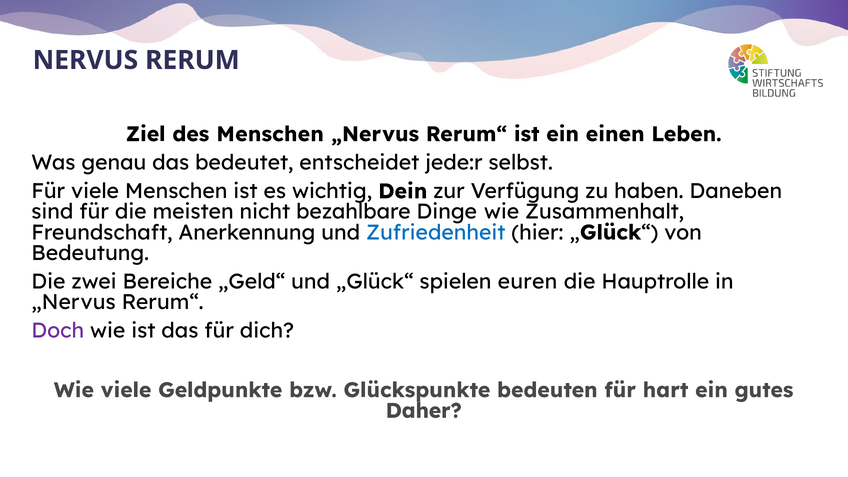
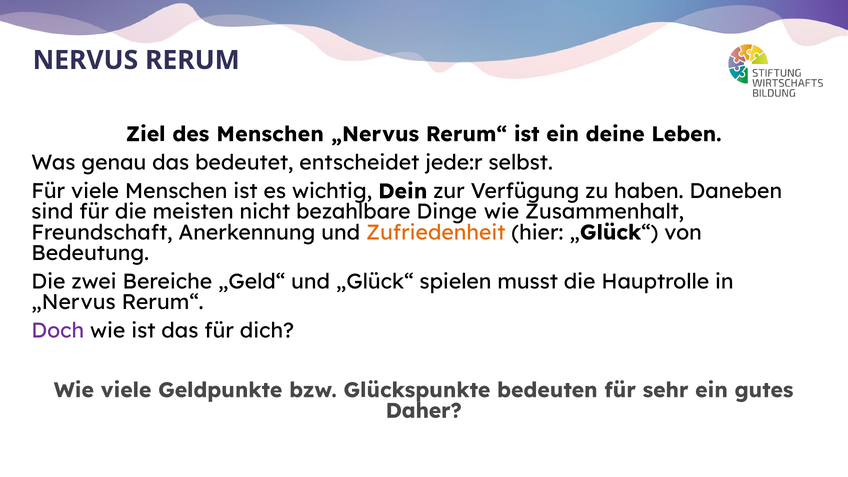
einen: einen -> deine (615, 134)
Zufriedenheit colour: blue -> orange (436, 233)
euren: euren -> musst (528, 282)
hart: hart -> sehr (666, 390)
